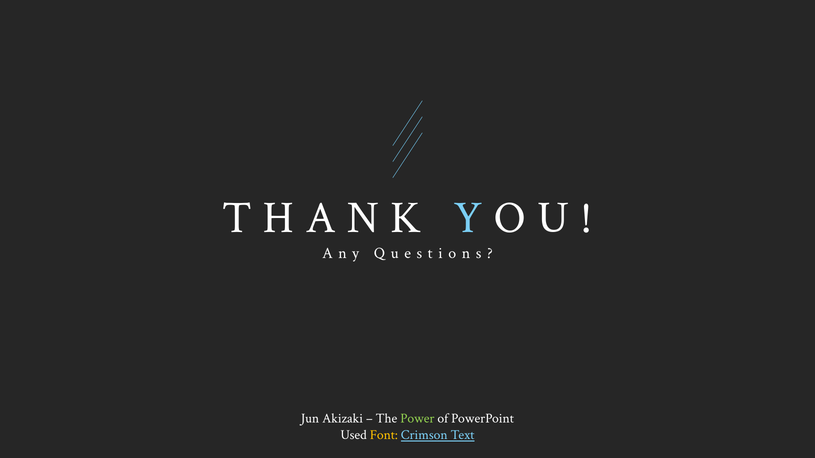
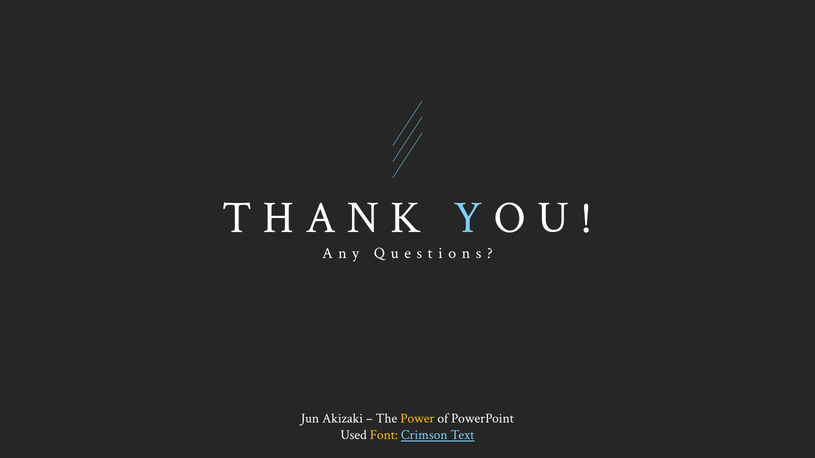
Power colour: light green -> yellow (417, 419)
